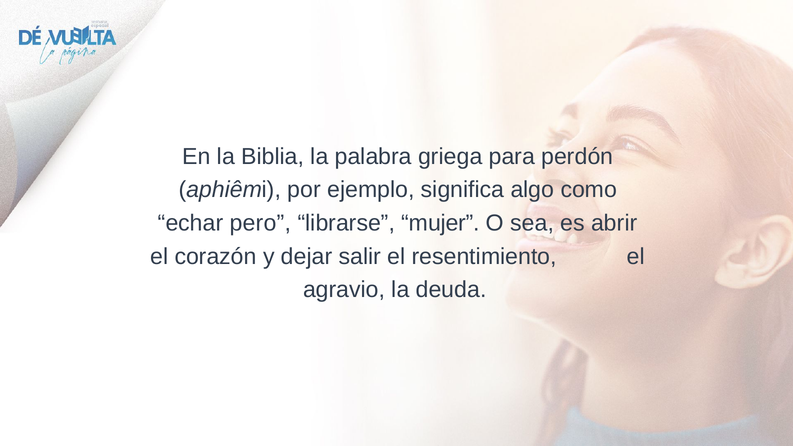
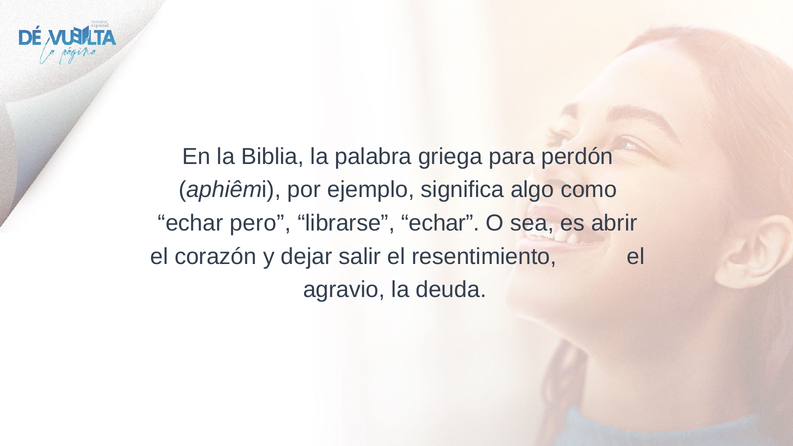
librarse mujer: mujer -> echar (441, 223)
